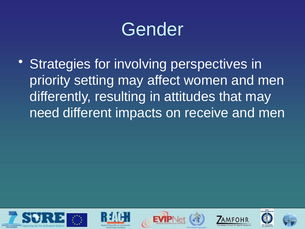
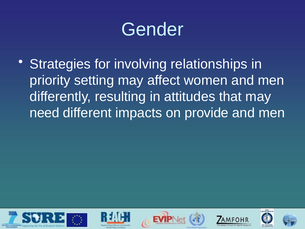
perspectives: perspectives -> relationships (209, 64)
receive: receive -> provide (207, 113)
